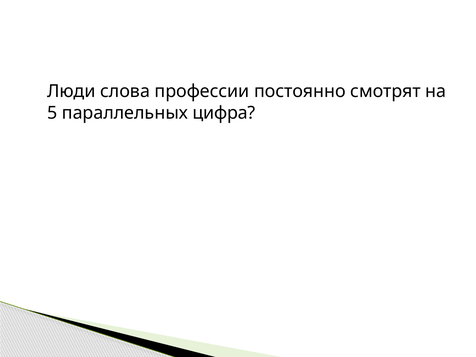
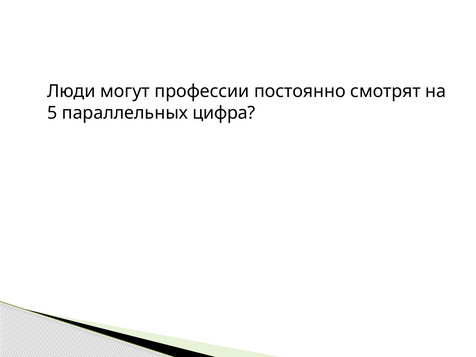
слова: слова -> могут (125, 91)
